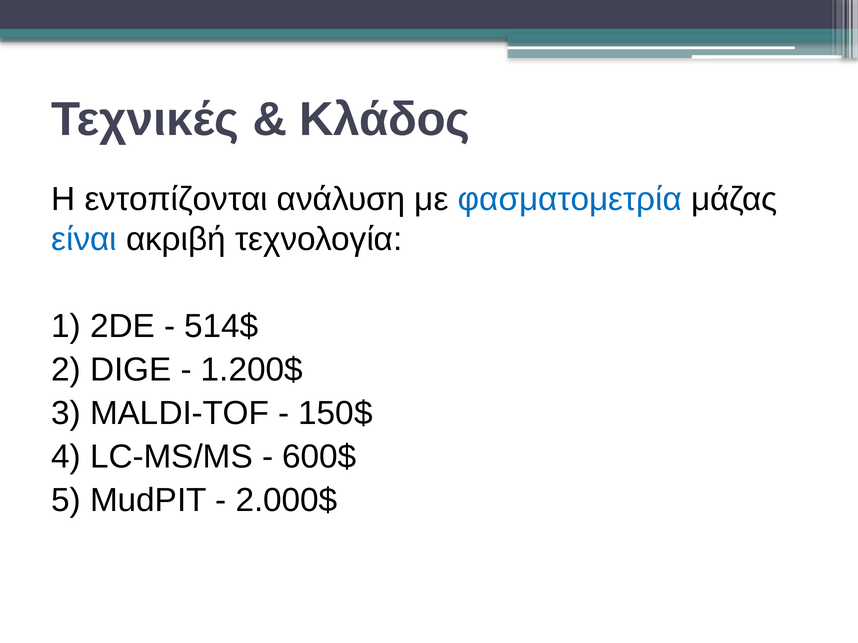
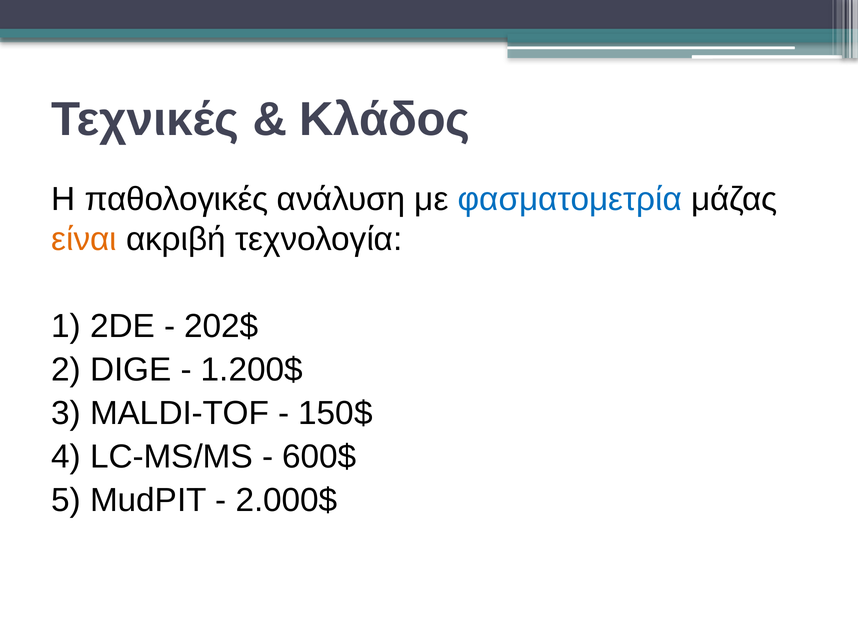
εντοπίζονται: εντοπίζονται -> παθολογικές (176, 200)
είναι colour: blue -> orange (84, 240)
514$: 514$ -> 202$ (221, 327)
